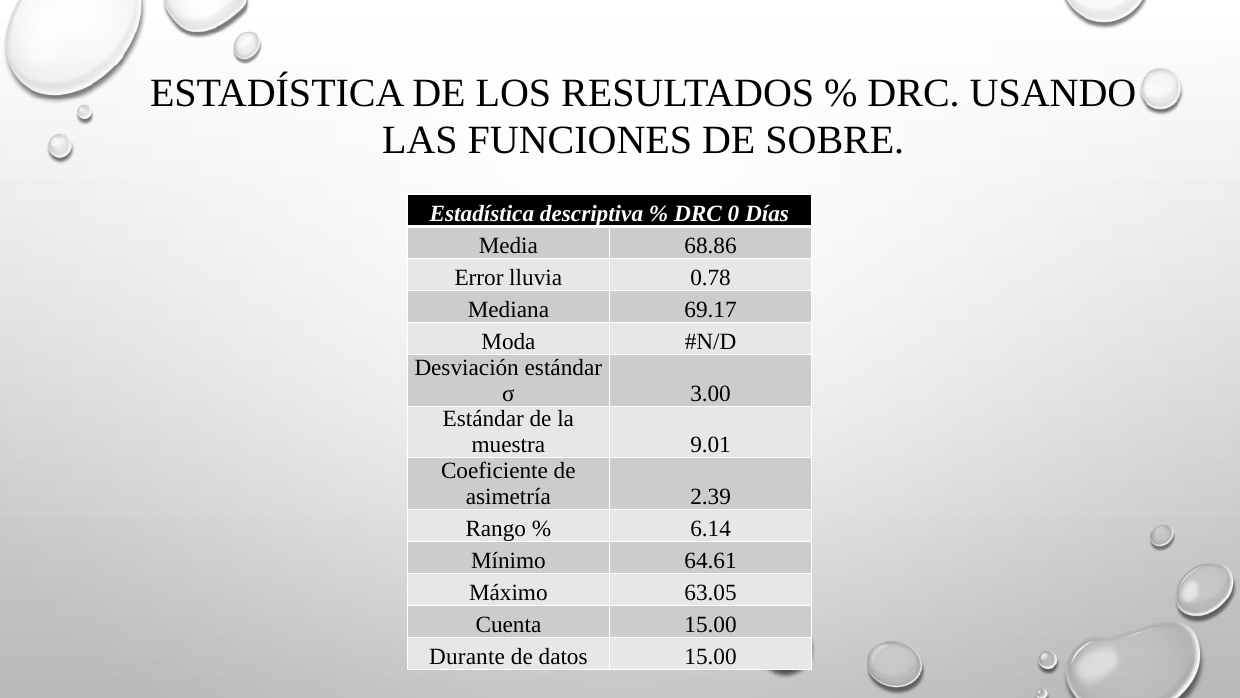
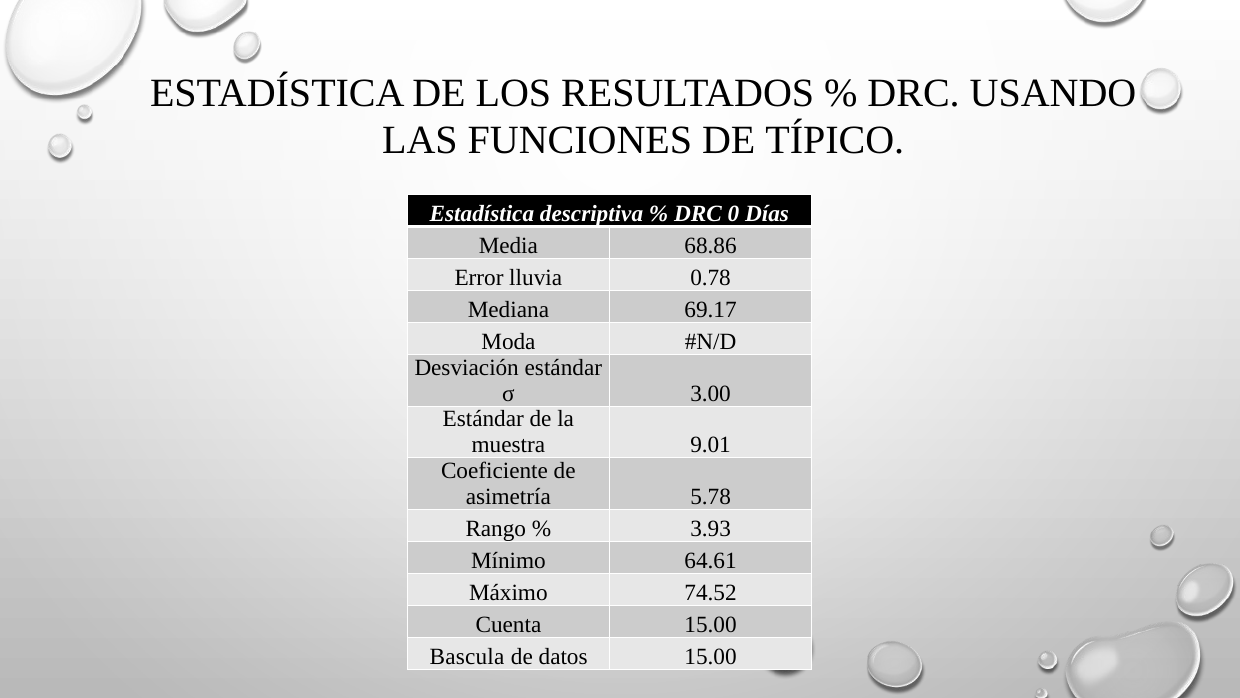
SOBRE: SOBRE -> TÍPICO (835, 140)
2.39: 2.39 -> 5.78 (711, 496)
6.14: 6.14 -> 3.93 (711, 528)
63.05: 63.05 -> 74.52 (711, 592)
Durante: Durante -> Bascula (467, 656)
